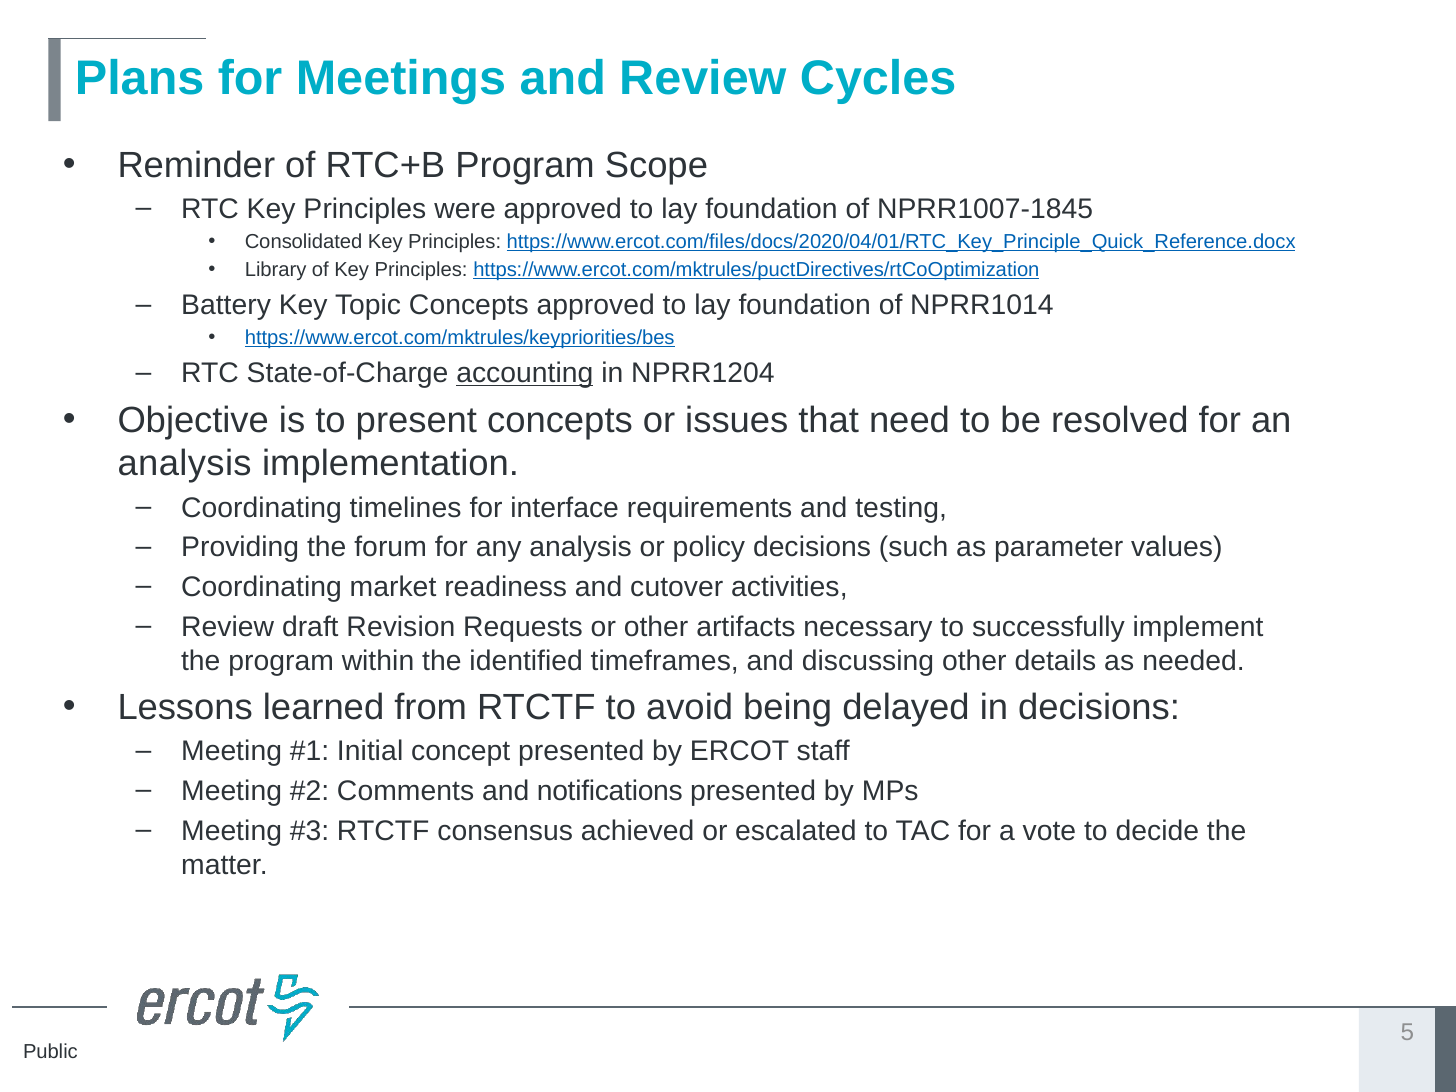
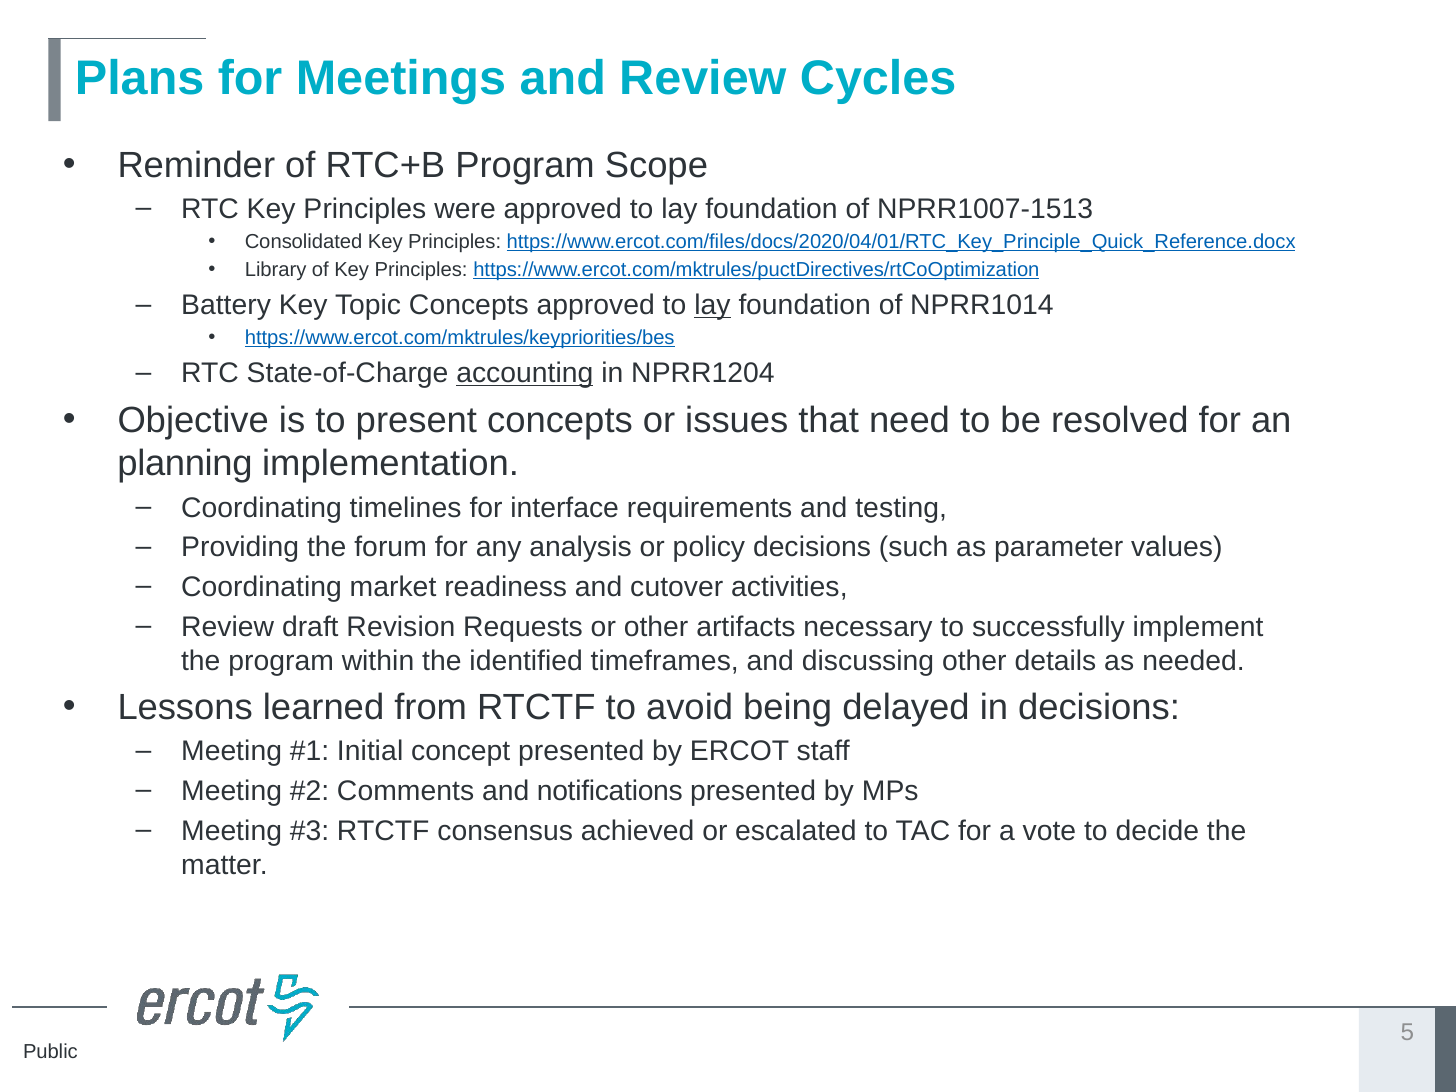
NPRR1007-1845: NPRR1007-1845 -> NPRR1007-1513 (985, 209)
lay underline: none -> present (712, 305)
analysis: analysis -> planning (185, 464)
